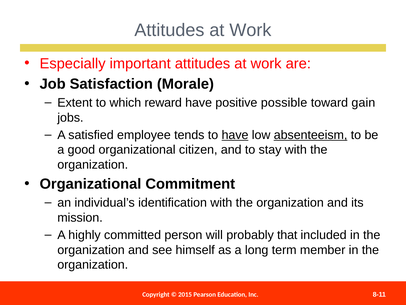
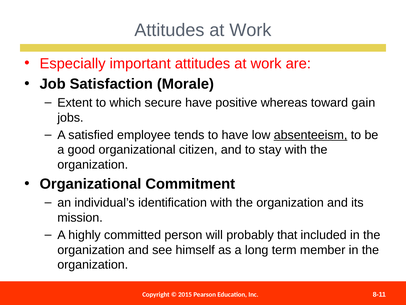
reward: reward -> secure (163, 103)
possible: possible -> whereas (284, 103)
have underline: present -> none (235, 135)
